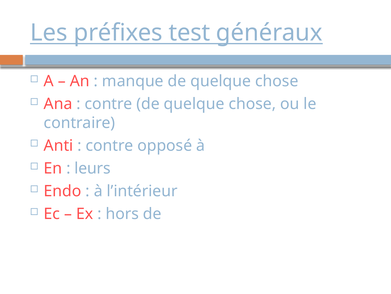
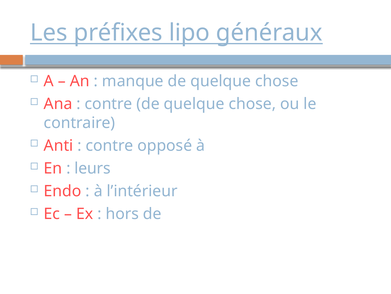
test: test -> lipo (189, 33)
